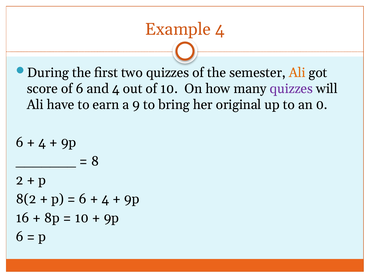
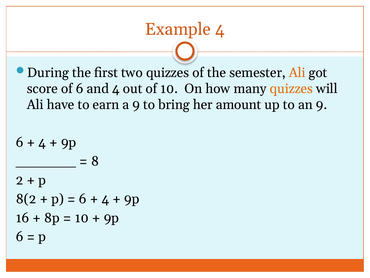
quizzes colour: purple -> orange (291, 89)
original: original -> amount (239, 105)
an 0: 0 -> 9 (322, 105)
